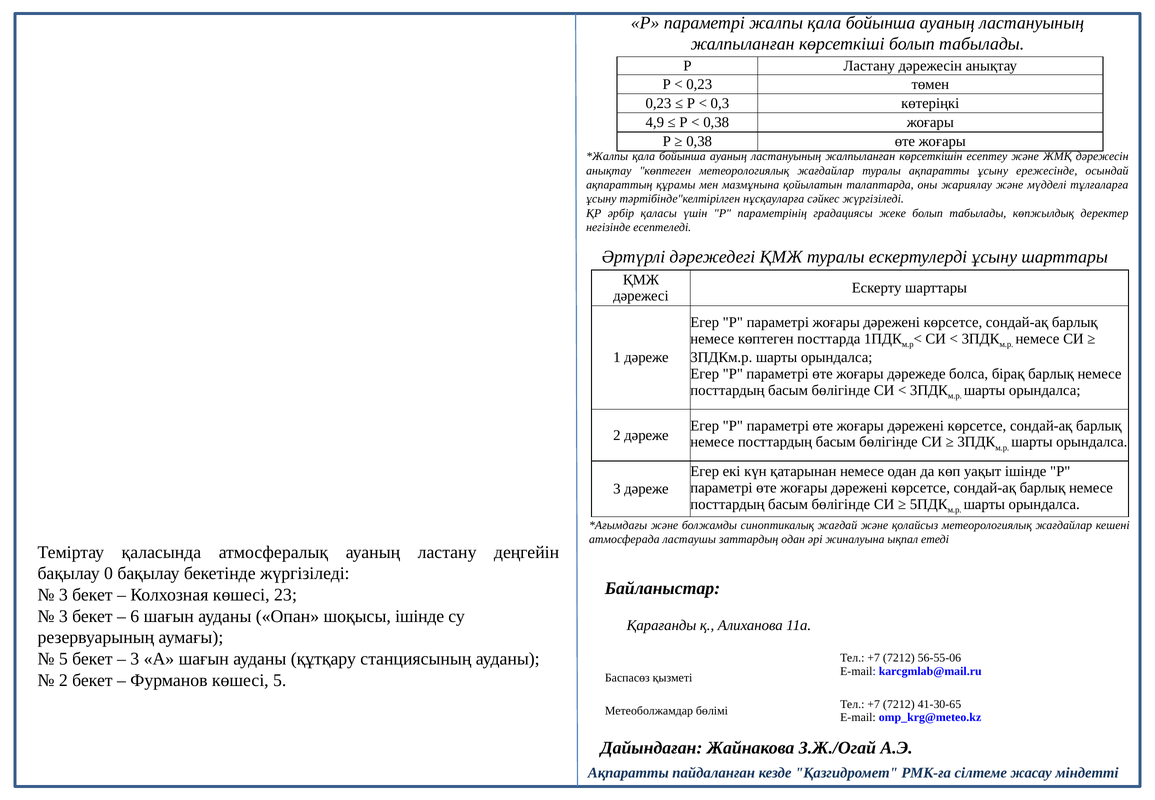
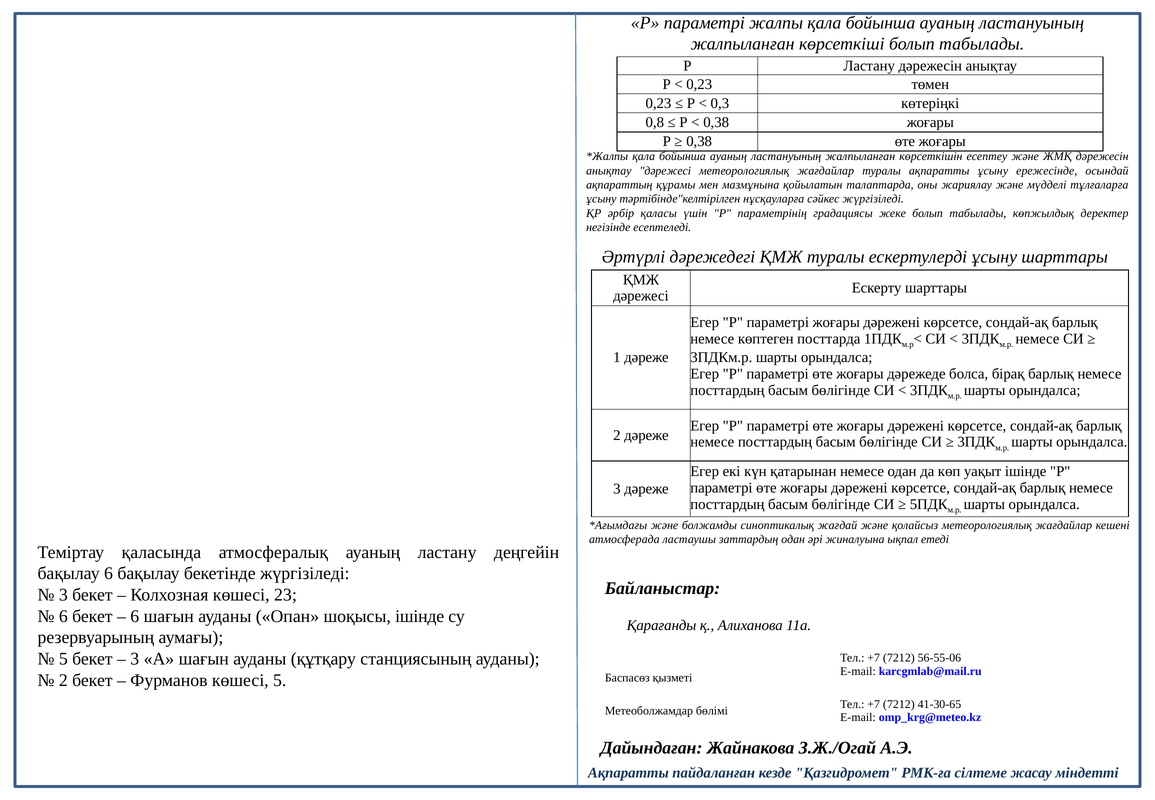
4,9: 4,9 -> 0,8 (655, 122)
анықтау көптеген: көптеген -> дәрежесі (665, 171)
бақылау 0: 0 -> 6 (109, 573)
3: 3 -> 6 (63, 616)
